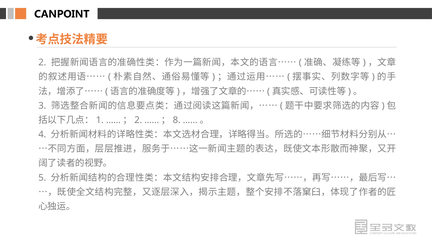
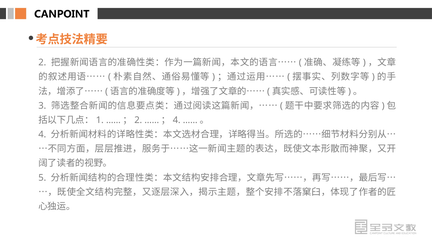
8: 8 -> 4 (177, 120)
